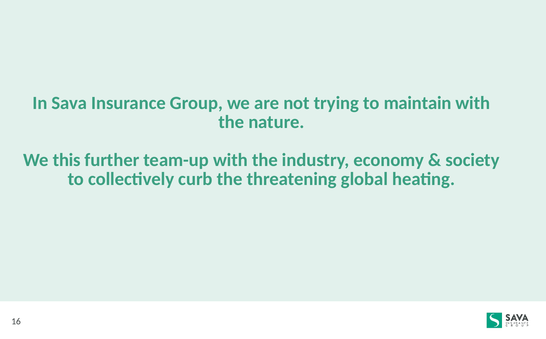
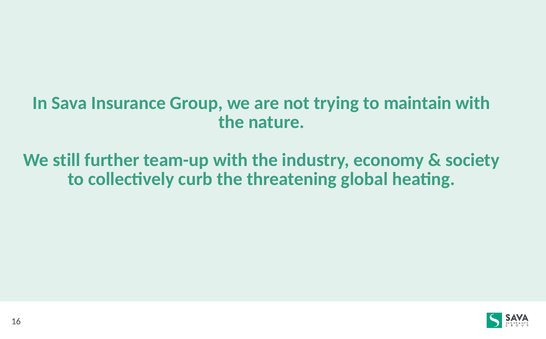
this: this -> still (67, 160)
